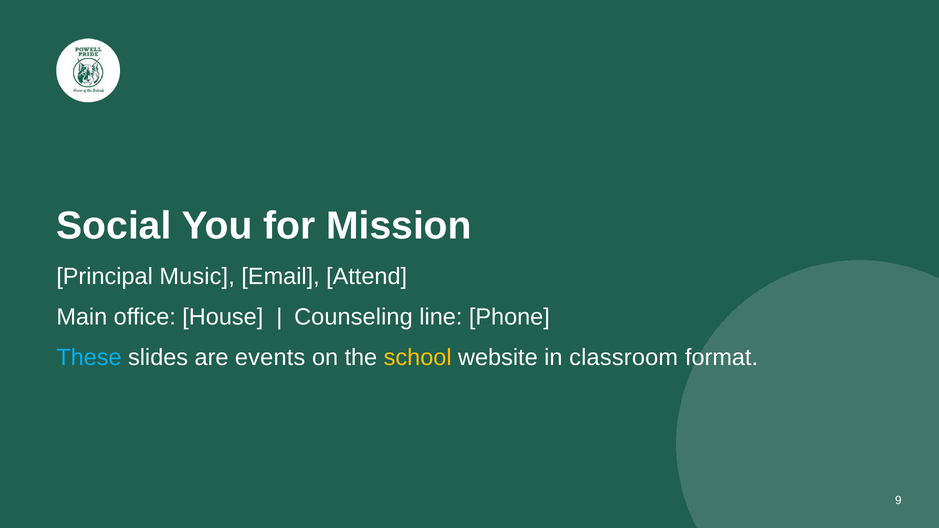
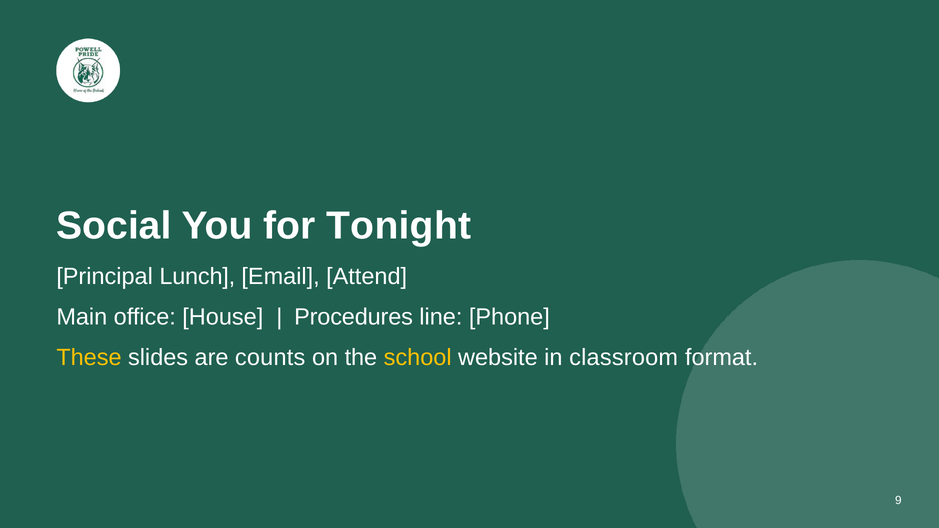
Mission: Mission -> Tonight (399, 226)
Music: Music -> Lunch (197, 276)
Counseling: Counseling -> Procedures (354, 317)
These colour: light blue -> yellow (89, 358)
events: events -> counts (270, 358)
